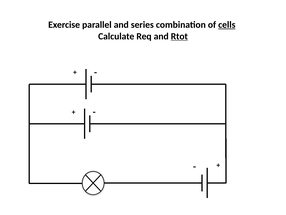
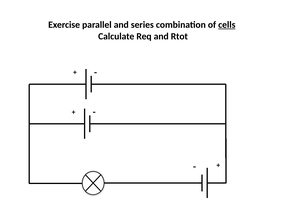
Rtot underline: present -> none (179, 36)
